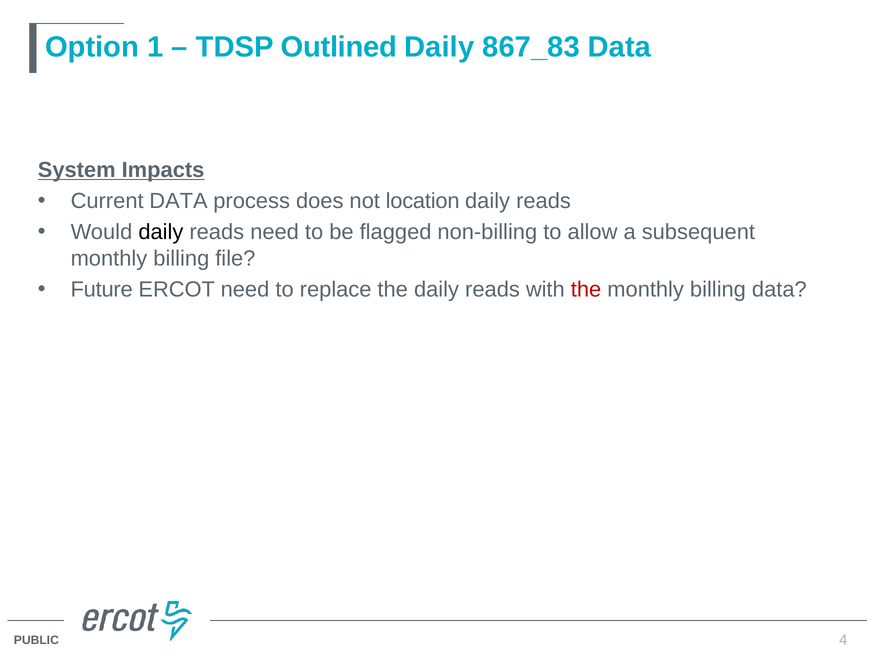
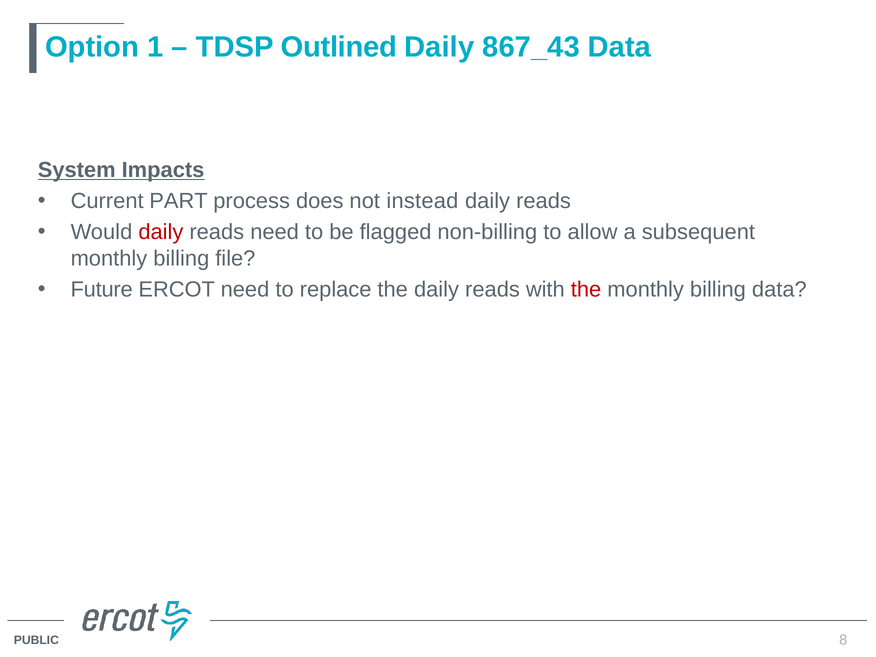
867_83: 867_83 -> 867_43 (531, 47)
Current DATA: DATA -> PART (179, 201)
location: location -> instead (422, 201)
daily colour: black -> red (161, 232)
4: 4 -> 8 (843, 640)
